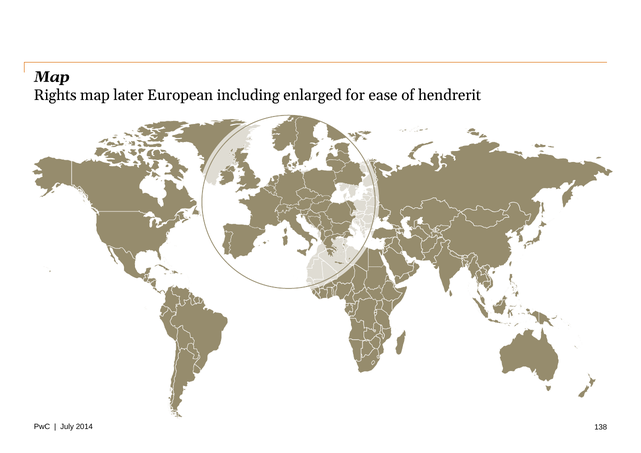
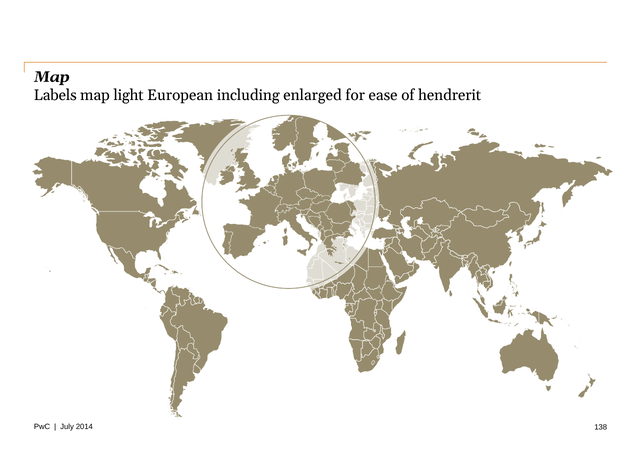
Rights: Rights -> Labels (55, 95)
later: later -> light (129, 95)
